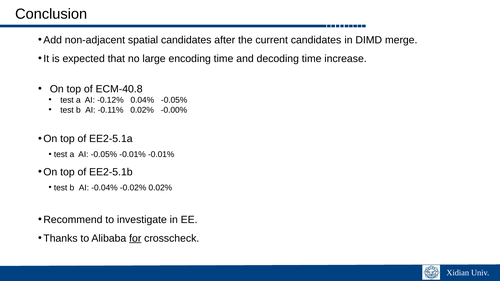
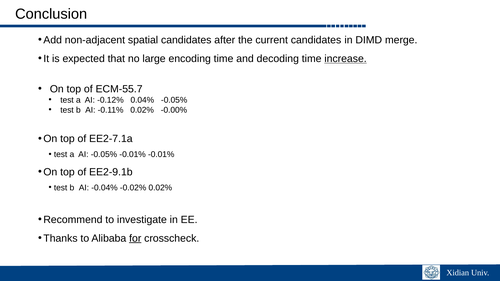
increase underline: none -> present (346, 59)
ECM-40.8: ECM-40.8 -> ECM-55.7 (119, 89)
EE2-5.1a: EE2-5.1a -> EE2-7.1a (111, 139)
EE2-5.1b: EE2-5.1b -> EE2-9.1b (111, 172)
